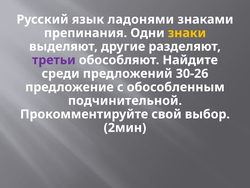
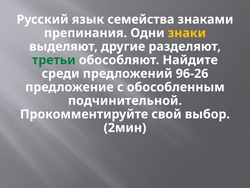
ладонями: ладонями -> семейства (141, 19)
третьи colour: purple -> green (54, 60)
30-26: 30-26 -> 96-26 (192, 73)
